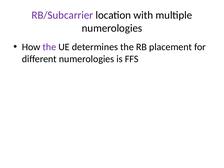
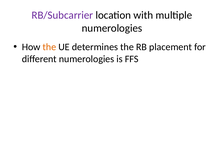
the colour: purple -> orange (49, 47)
